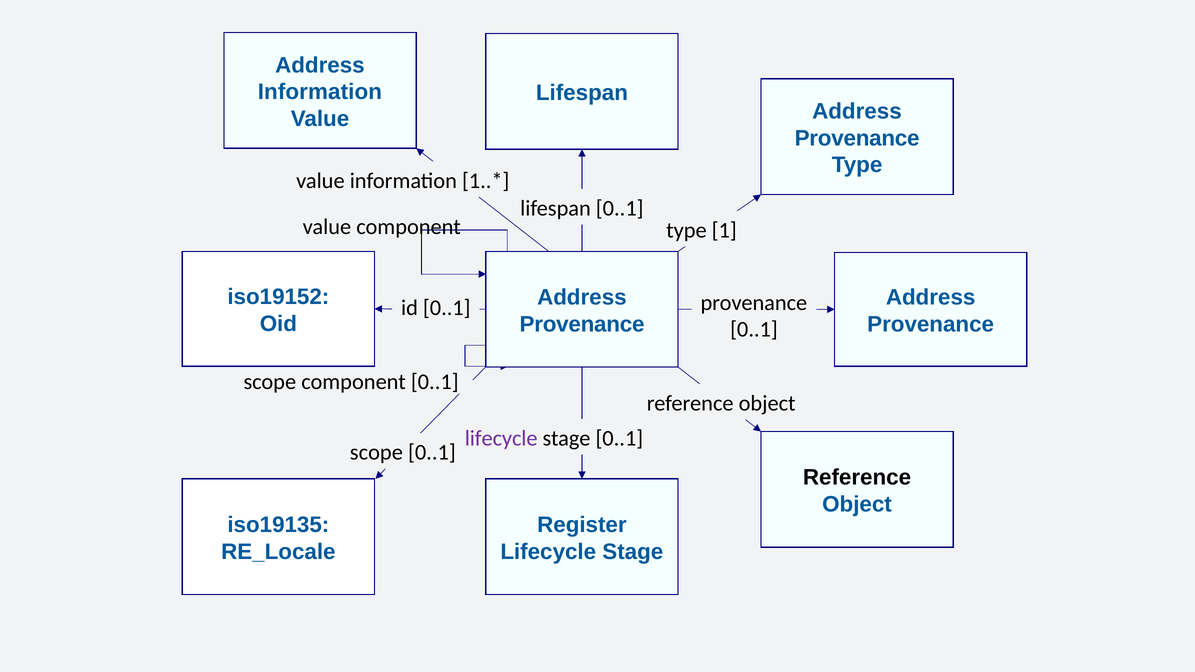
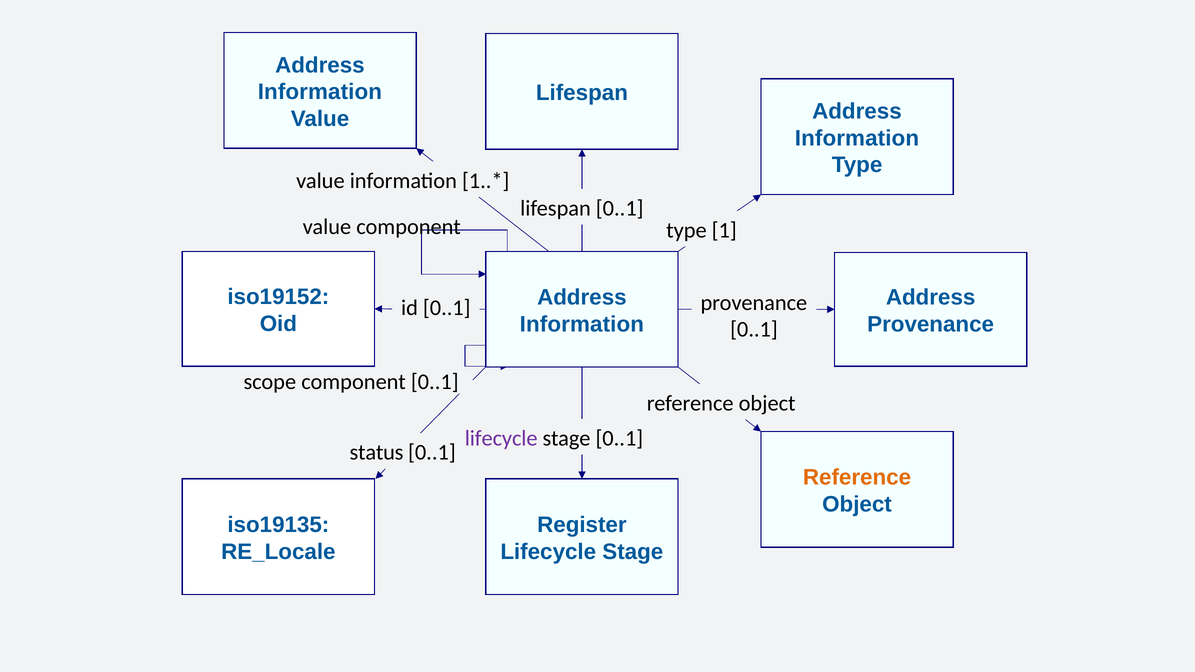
Provenance: Provenance -> Information (857, 138)
Provenance: Provenance -> Information (582, 324)
scope: scope -> status (377, 453)
Reference colour: black -> orange (857, 478)
